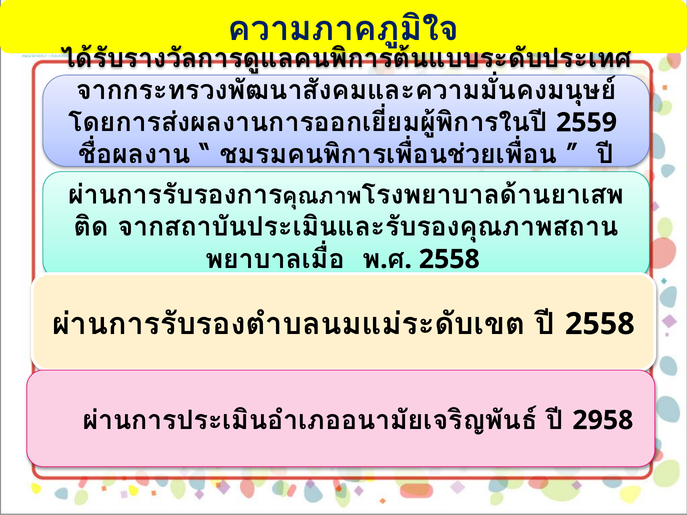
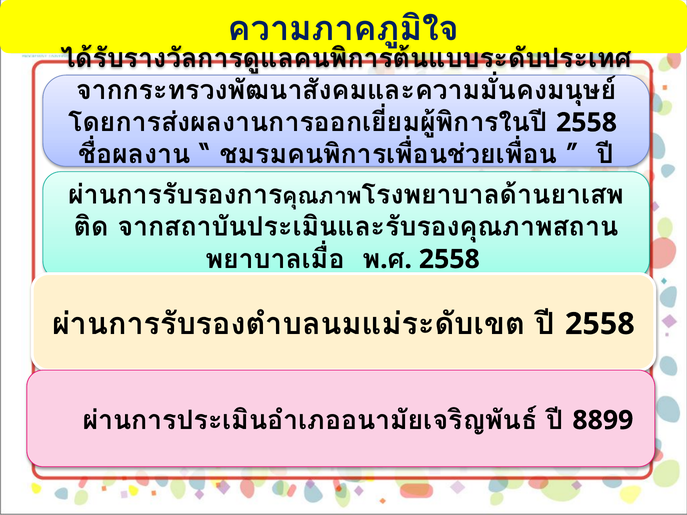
2559: 2559 -> 2558 (587, 123)
2958: 2958 -> 8899 (603, 420)
